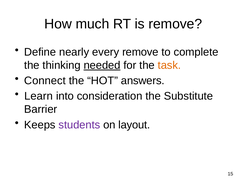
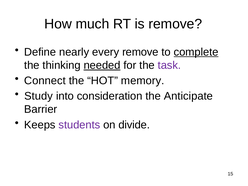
complete underline: none -> present (196, 52)
task colour: orange -> purple (169, 65)
answers: answers -> memory (143, 81)
Learn: Learn -> Study (39, 96)
Substitute: Substitute -> Anticipate (188, 96)
layout: layout -> divide (134, 125)
